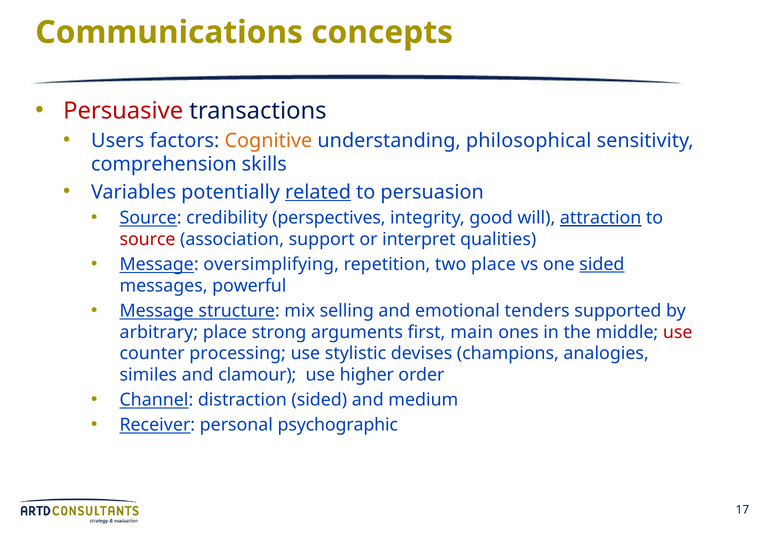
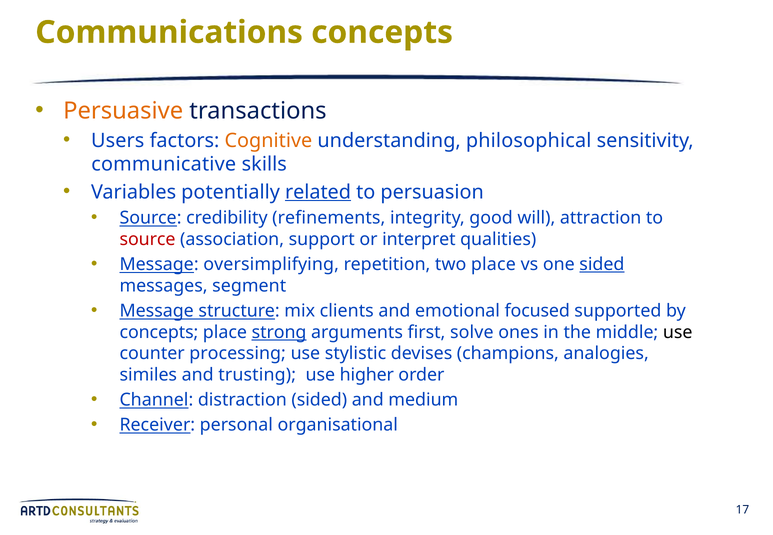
Persuasive colour: red -> orange (123, 111)
comprehension: comprehension -> communicative (164, 164)
perspectives: perspectives -> refinements (329, 218)
attraction underline: present -> none (601, 218)
powerful: powerful -> segment (249, 286)
selling: selling -> clients (347, 311)
tenders: tenders -> focused (537, 311)
arbitrary: arbitrary -> concepts (159, 332)
strong underline: none -> present (279, 332)
main: main -> solve (472, 332)
use colour: red -> black (678, 332)
clamour: clamour -> trusting (257, 375)
psychographic: psychographic -> organisational (338, 425)
